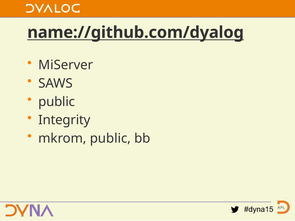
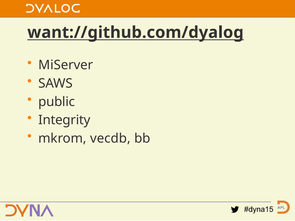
name://github.com/dyalog: name://github.com/dyalog -> want://github.com/dyalog (135, 32)
mkrom public: public -> vecdb (110, 139)
